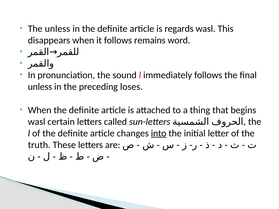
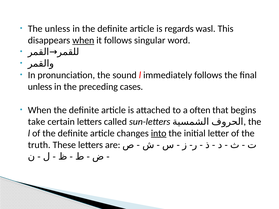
when underline: none -> present (83, 40)
remains: remains -> singular (150, 40)
loses: loses -> cases (131, 87)
thing: thing -> often (200, 110)
wasl: wasl -> take (37, 122)
